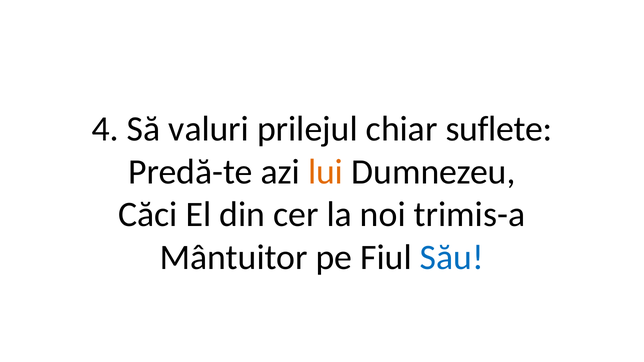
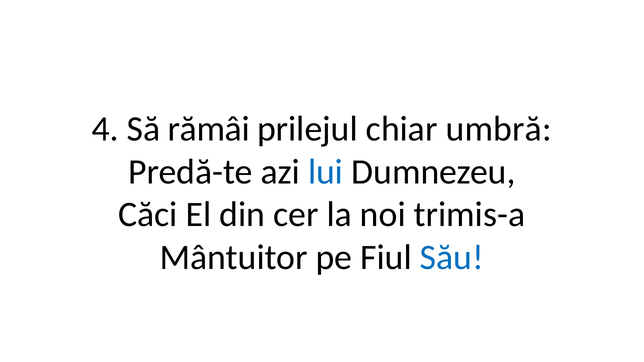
valuri: valuri -> rămâi (209, 129)
suflete: suflete -> umbră (499, 129)
lui colour: orange -> blue (326, 172)
